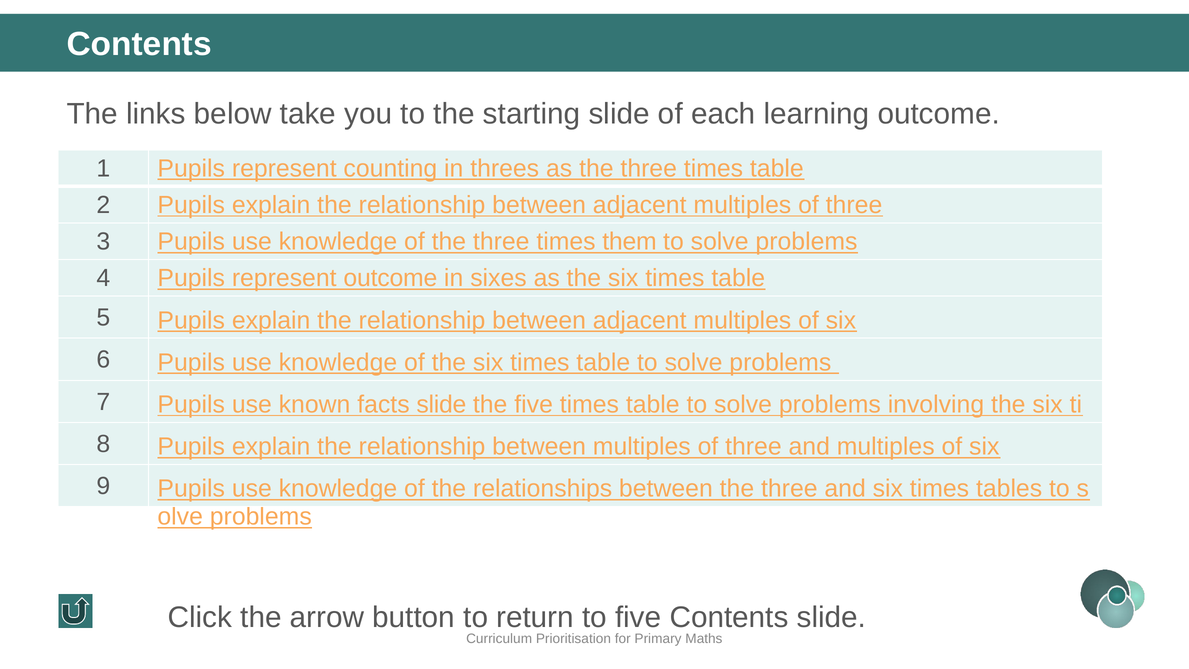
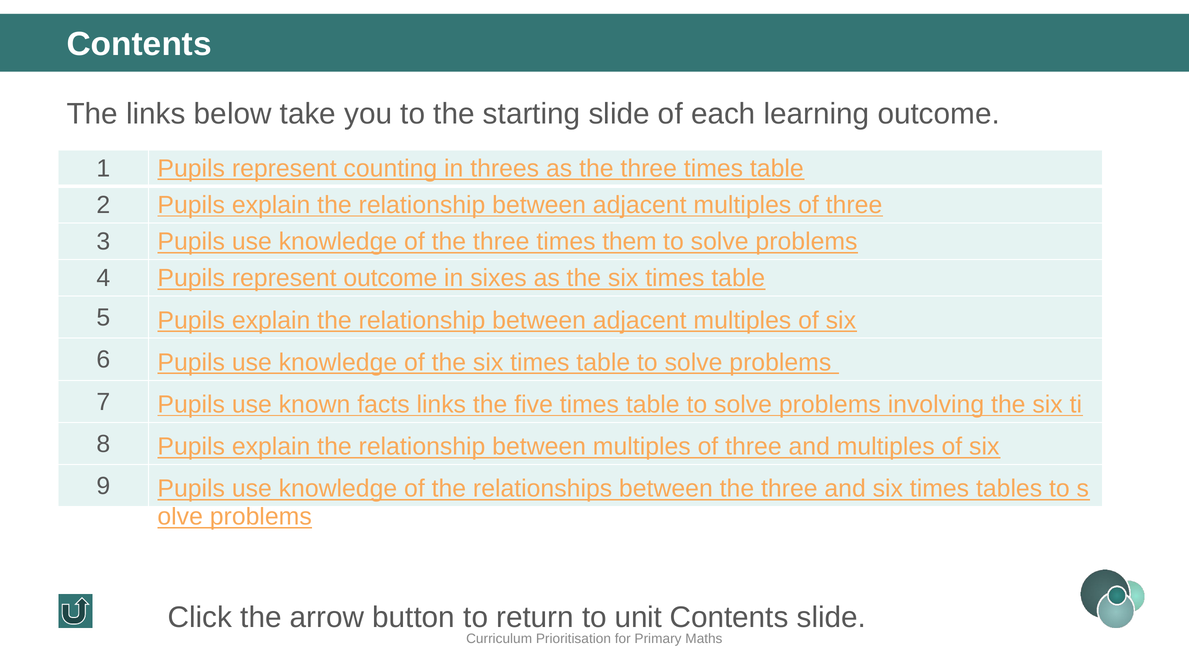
facts slide: slide -> links (441, 404)
to five: five -> unit (638, 617)
